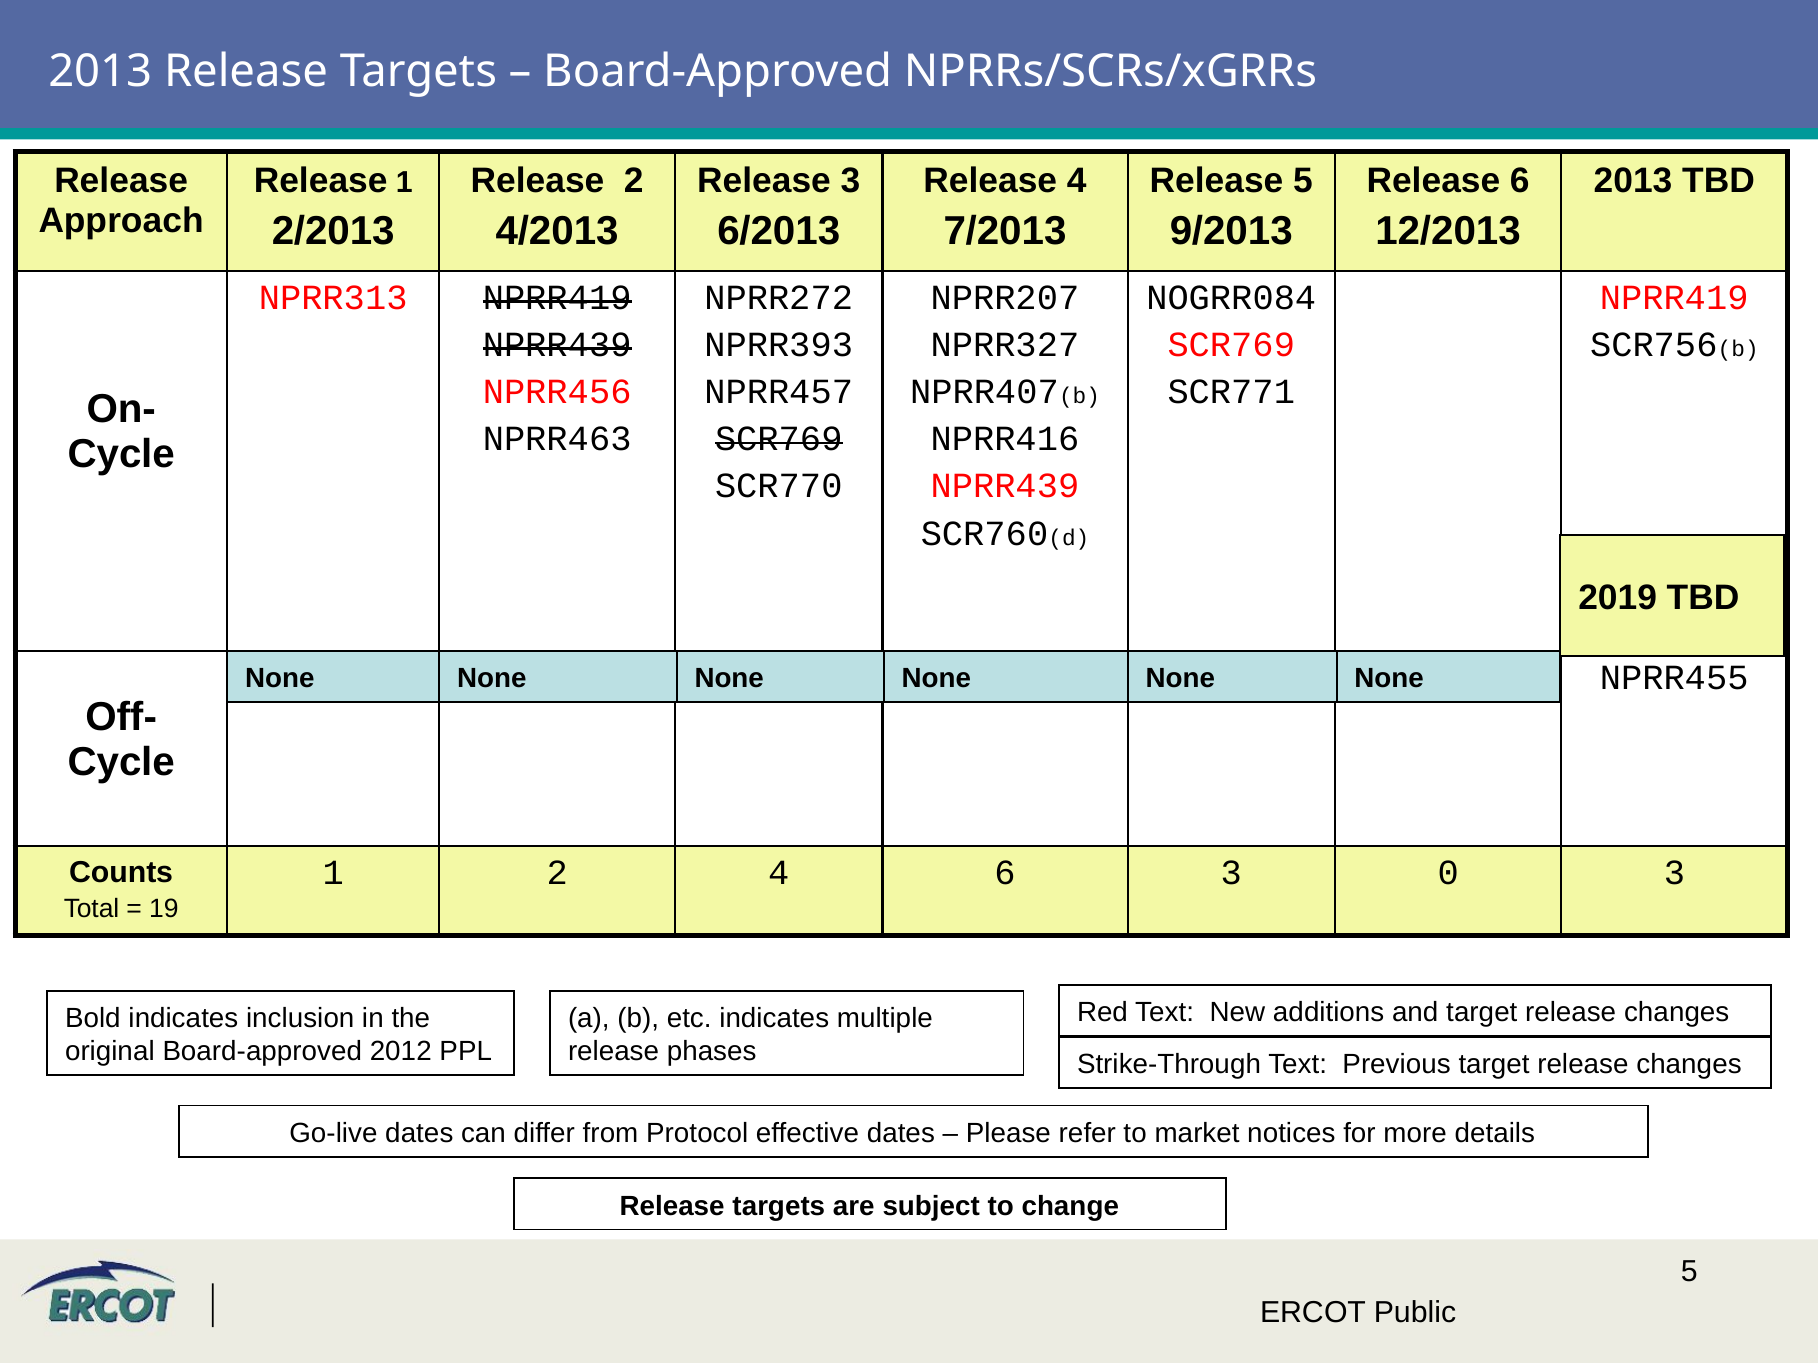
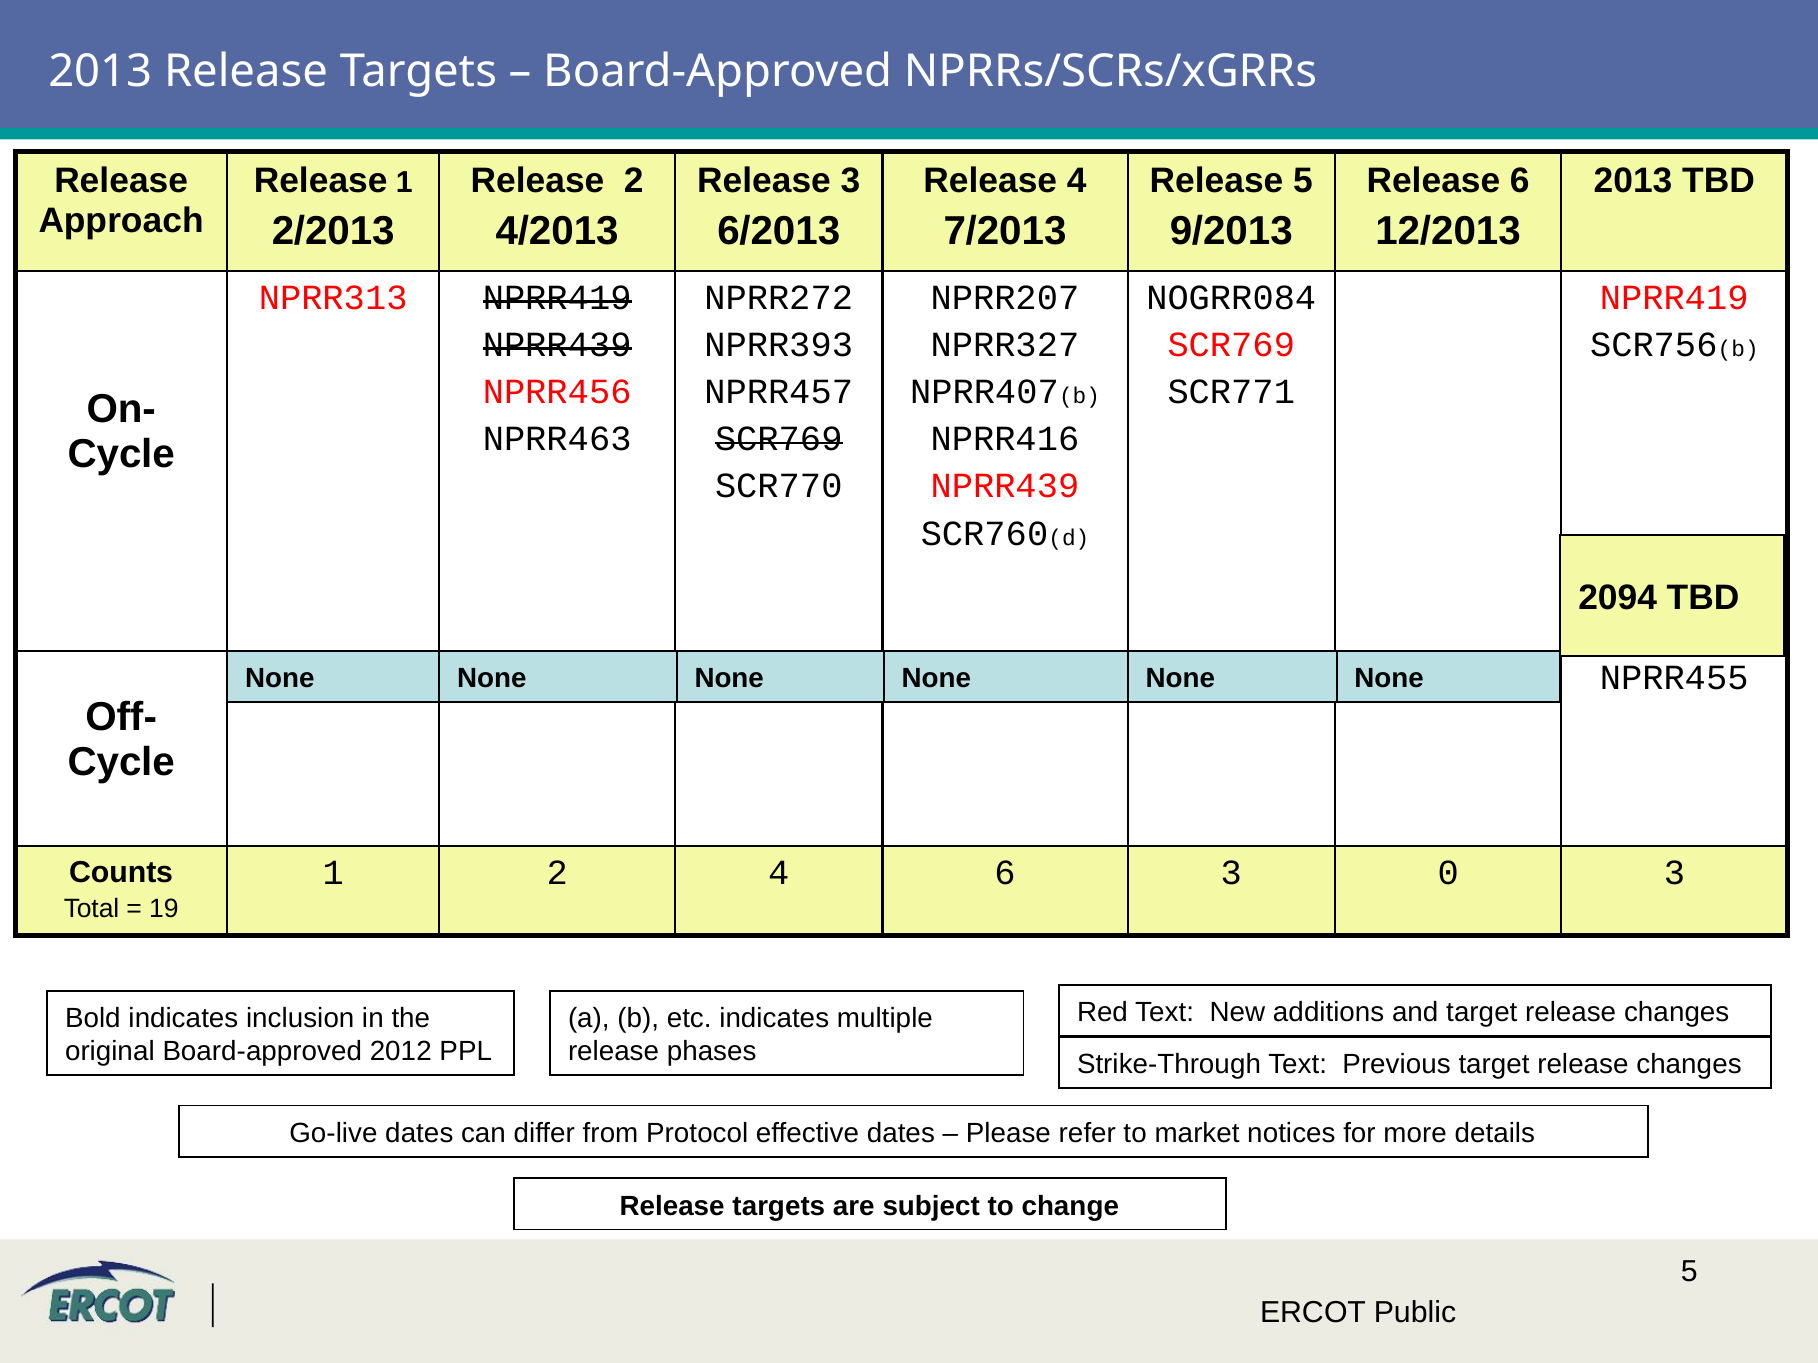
2019: 2019 -> 2094 (1618, 598)
